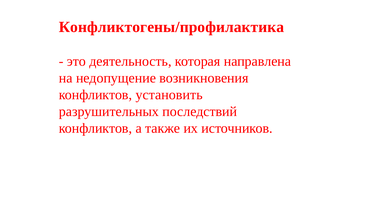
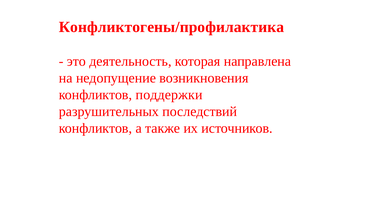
установить: установить -> поддержки (169, 95)
